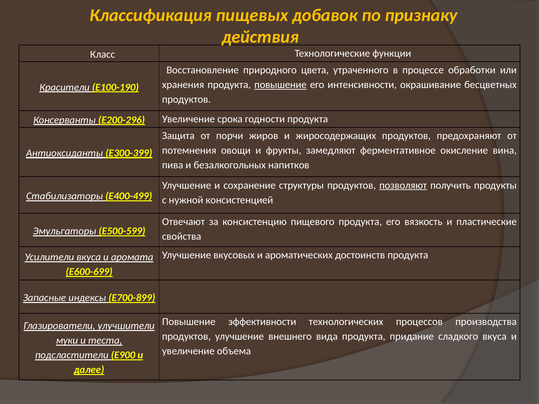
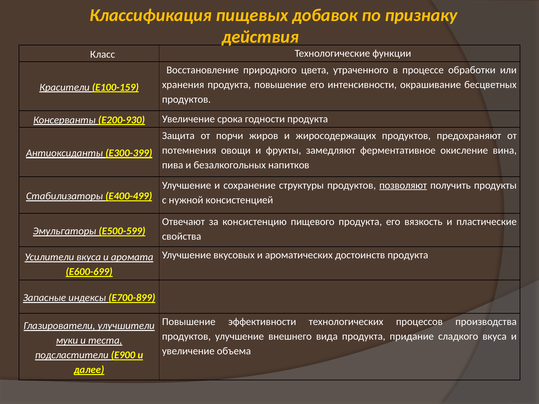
повышение underline: present -> none (280, 85)
Е100-190: Е100-190 -> Е100-159 (115, 87)
Е200-296: Е200-296 -> Е200-930 (122, 120)
